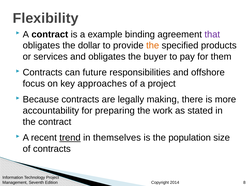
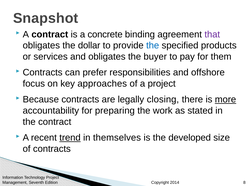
Flexibility: Flexibility -> Snapshot (46, 18)
example: example -> concrete (105, 34)
the colour: orange -> blue (153, 46)
future: future -> prefer (95, 73)
making: making -> closing (163, 99)
more underline: none -> present (225, 99)
population: population -> developed (190, 138)
